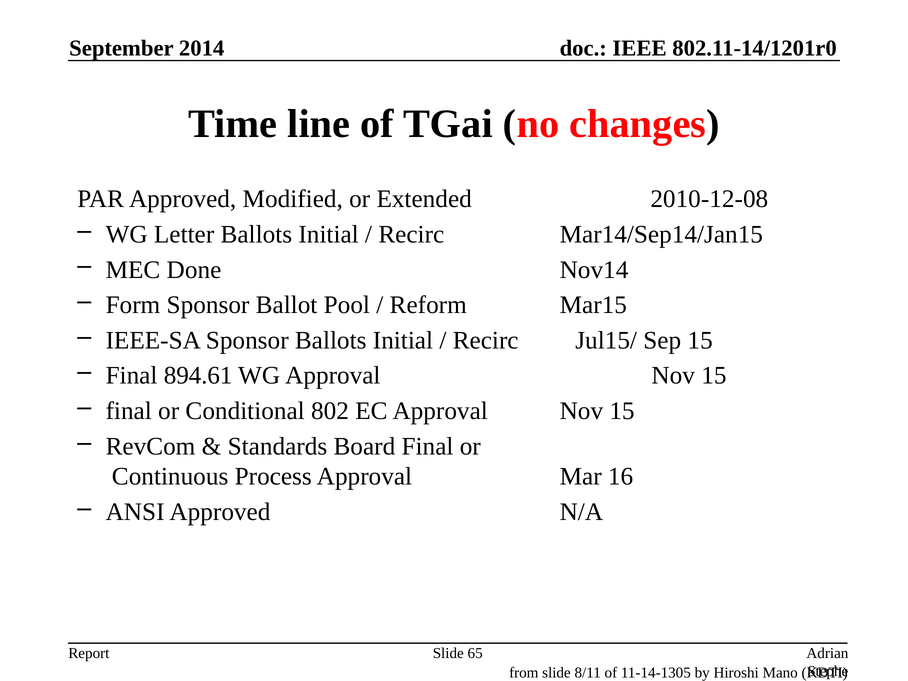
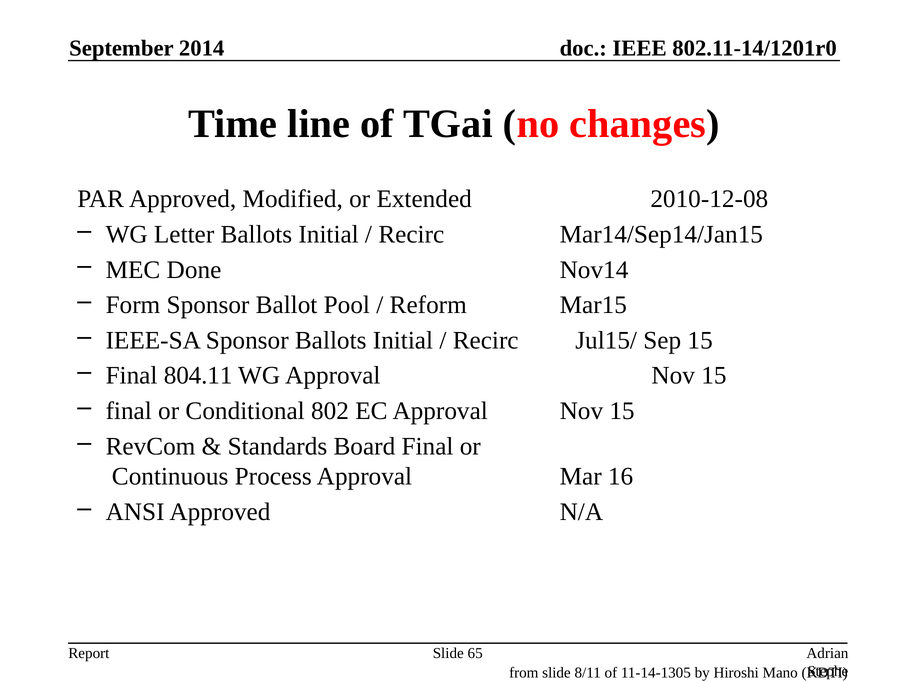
894.61: 894.61 -> 804.11 (198, 376)
